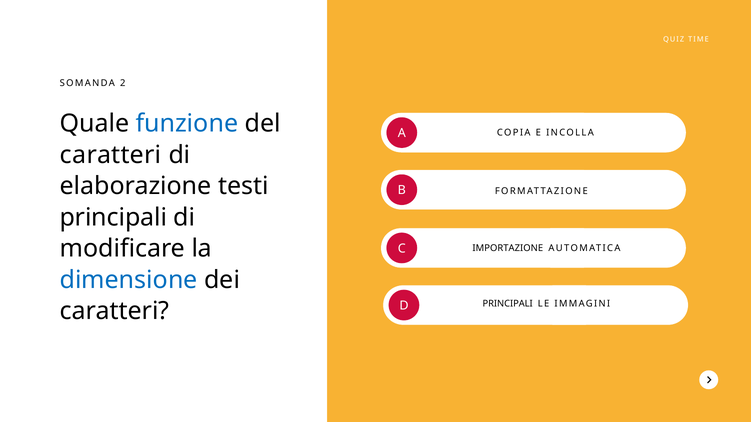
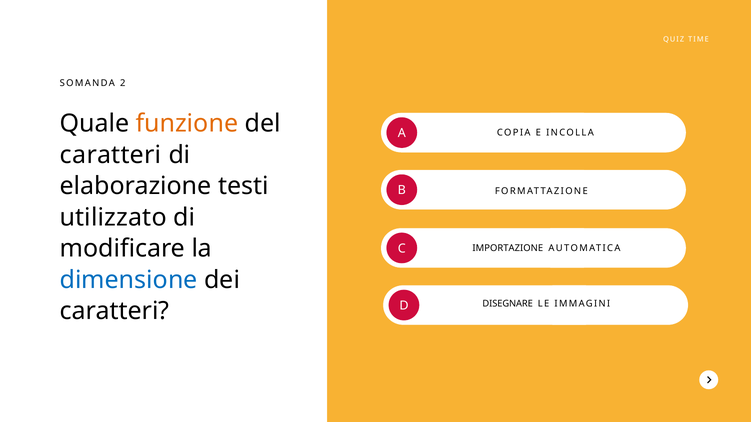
funzione colour: blue -> orange (187, 124)
principali: principali -> utilizzato (113, 218)
D PRINCIPALI: PRINCIPALI -> DISEGNARE (508, 304)
